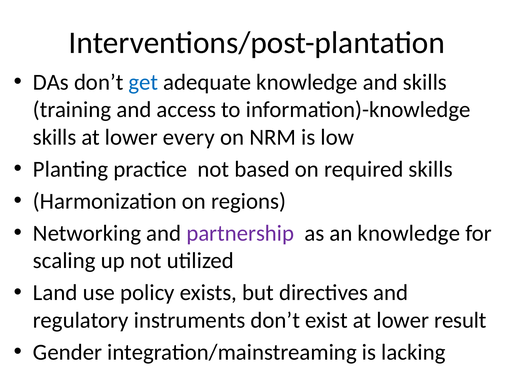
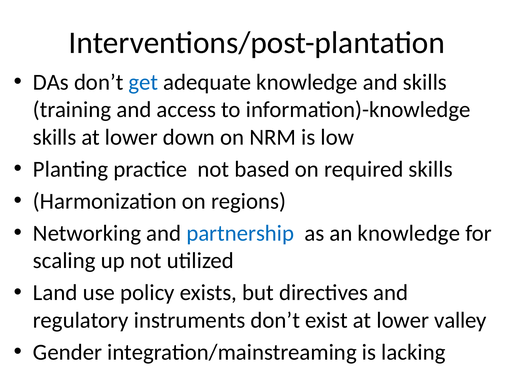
every: every -> down (189, 137)
partnership colour: purple -> blue (240, 233)
result: result -> valley (460, 320)
